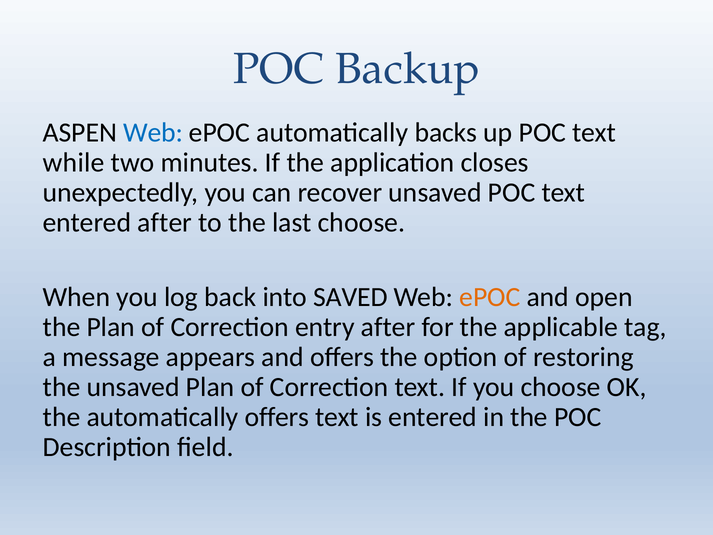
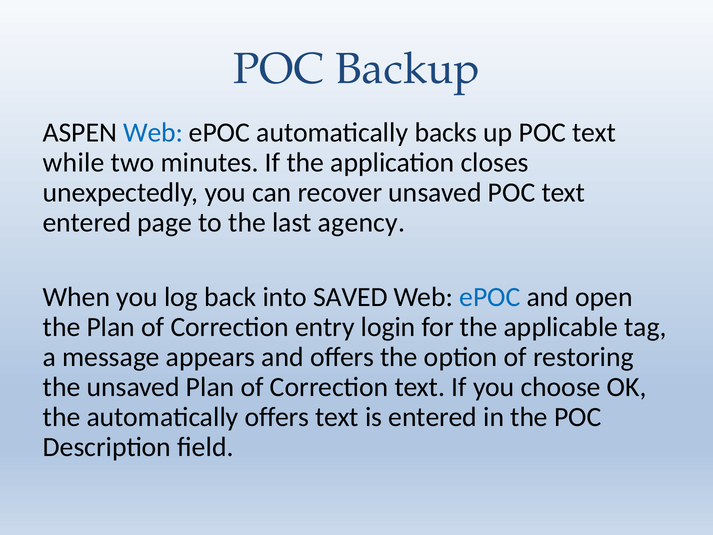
entered after: after -> page (165, 223)
last choose: choose -> agency (361, 223)
ePOC colour: orange -> blue (490, 297)
entry after: after -> login (388, 327)
